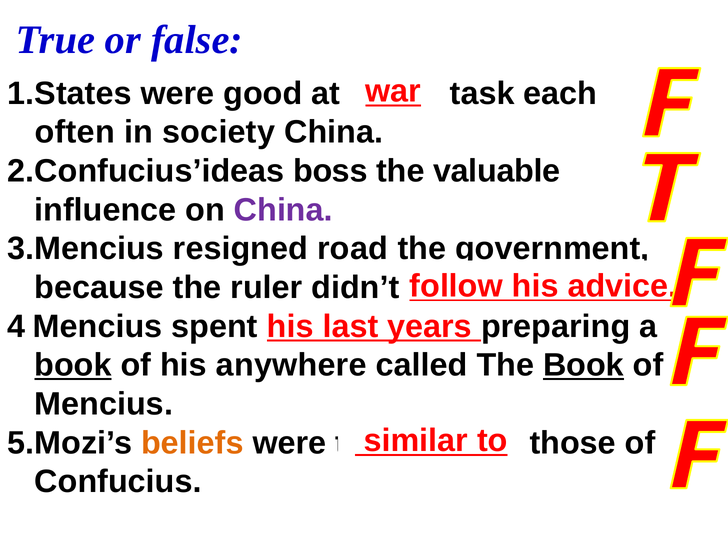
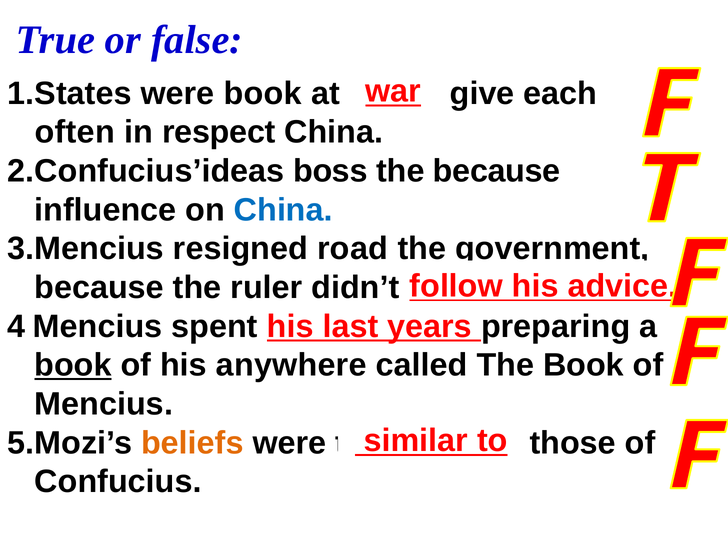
were good: good -> book (263, 93)
task: task -> give (482, 93)
in society: society -> respect (219, 132)
the valuable: valuable -> because (497, 171)
China colour: purple -> blue (283, 210)
Book underline: present -> none (584, 365)
